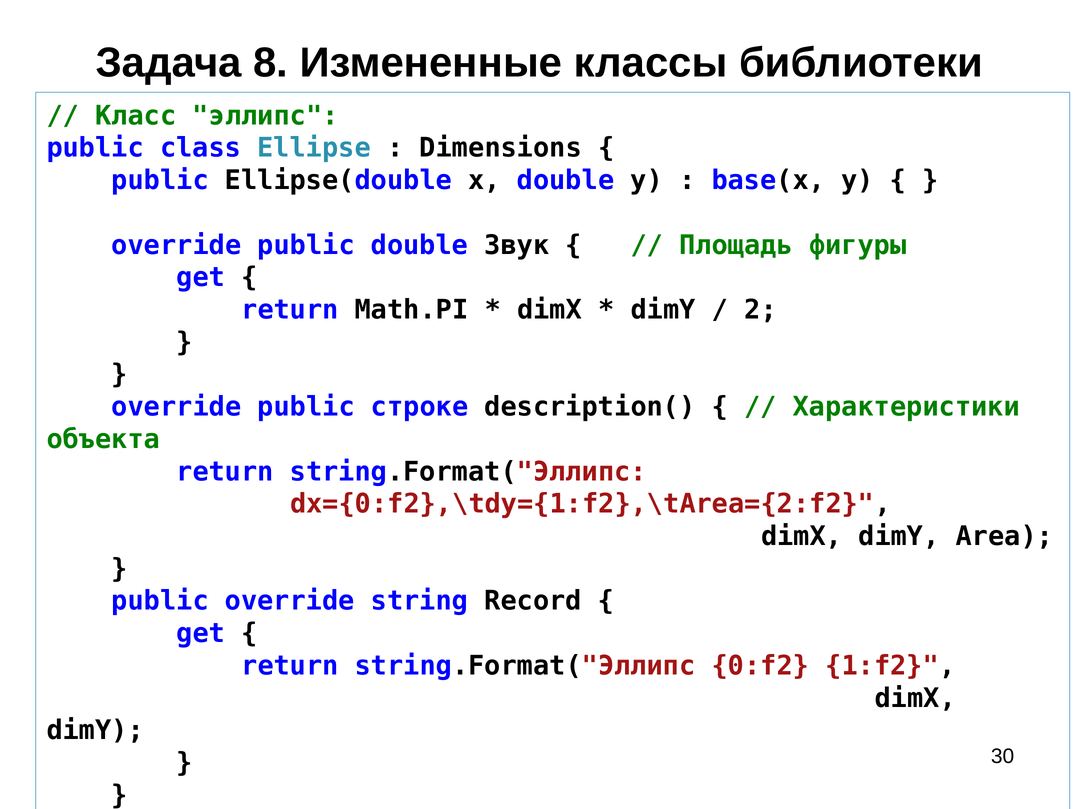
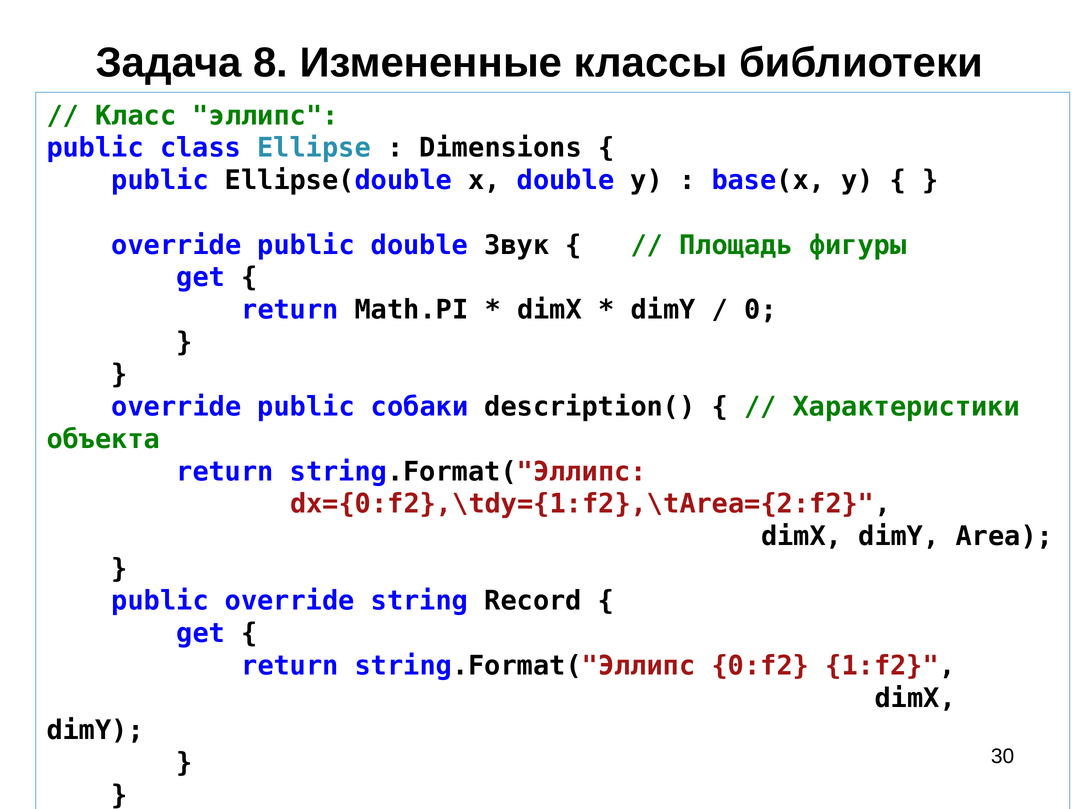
2: 2 -> 0 (761, 310)
строке: строке -> собаки (420, 407)
